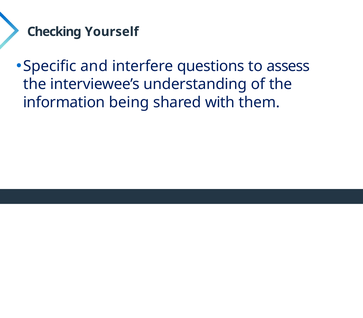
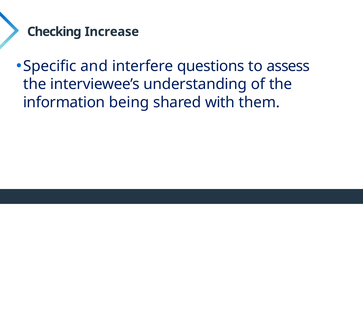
Yourself: Yourself -> Increase (112, 32)
